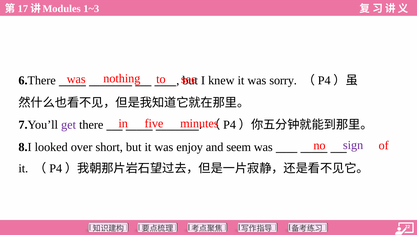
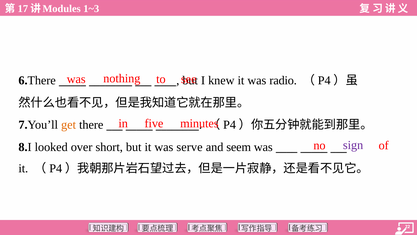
sorry: sorry -> radio (283, 80)
get colour: purple -> orange (69, 125)
enjoy: enjoy -> serve (190, 147)
